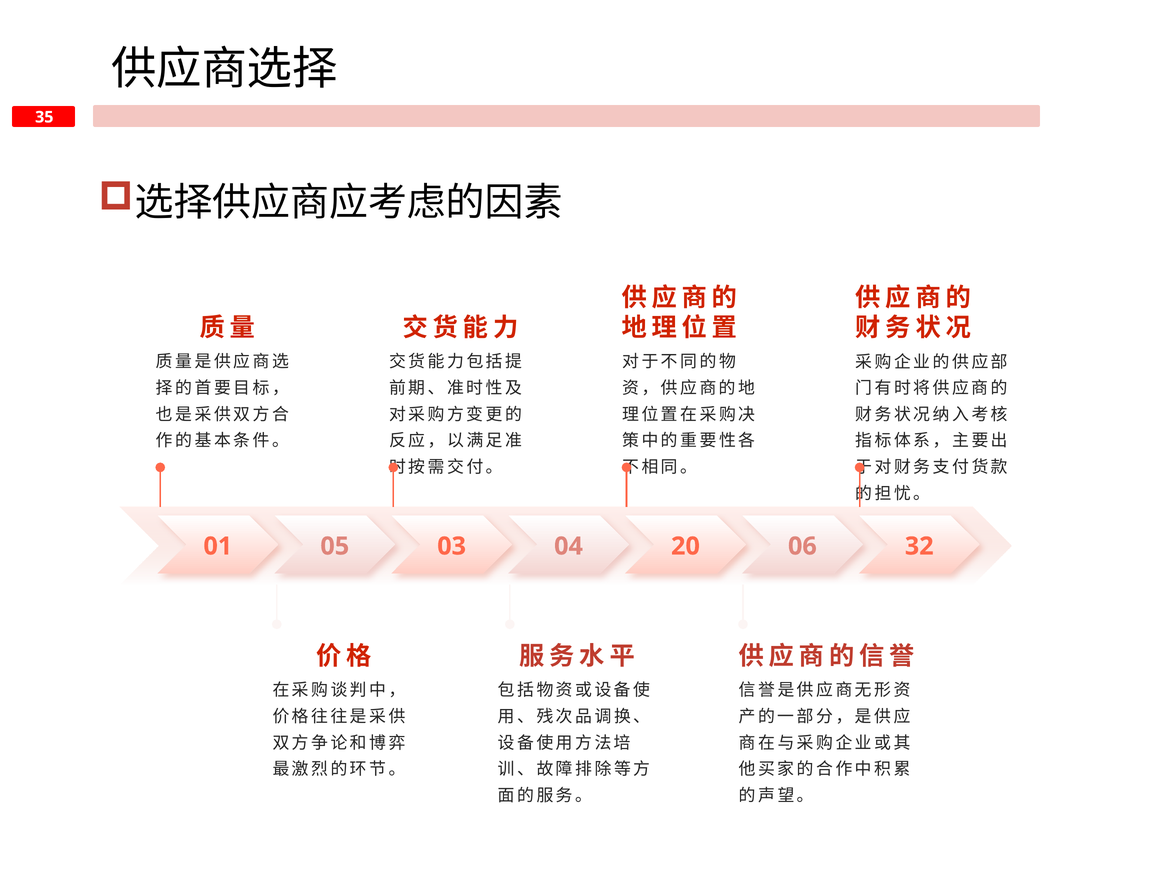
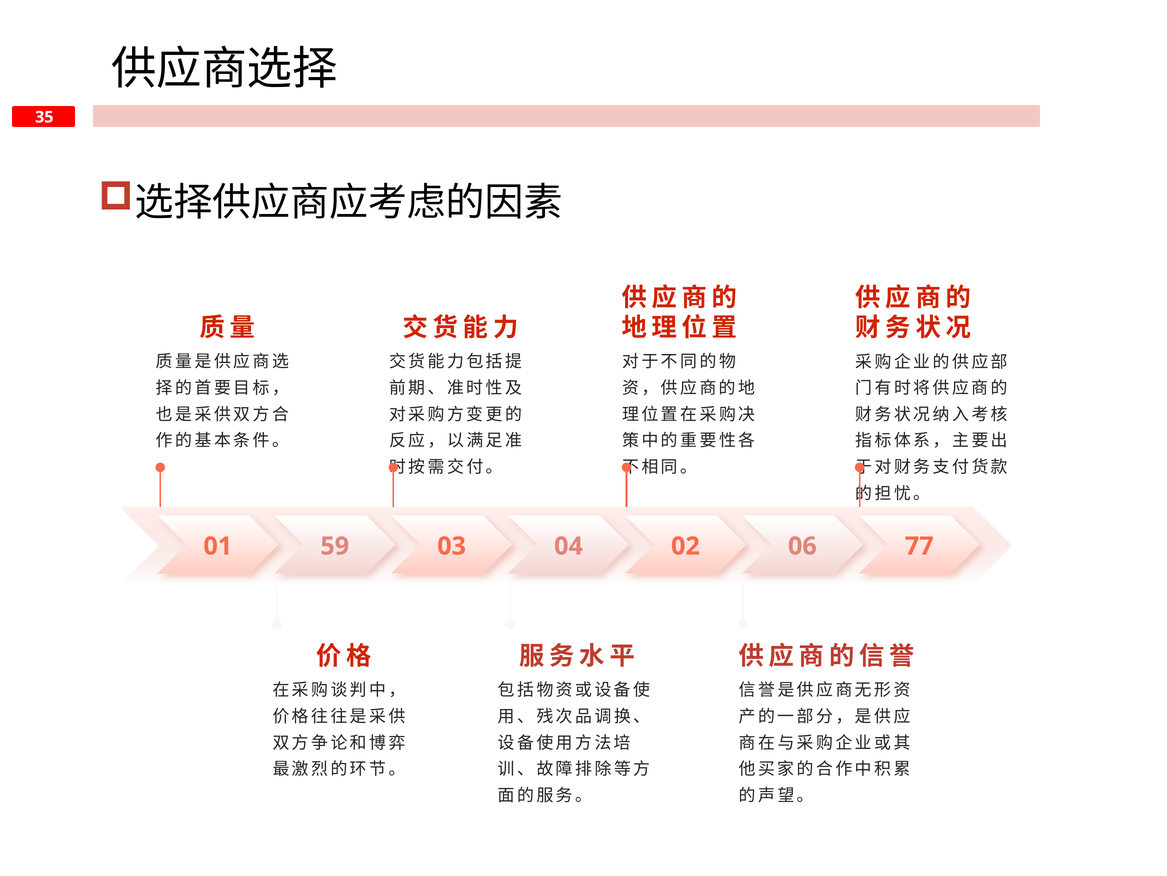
05: 05 -> 59 (335, 546)
20: 20 -> 02 (685, 546)
32: 32 -> 77 (919, 546)
